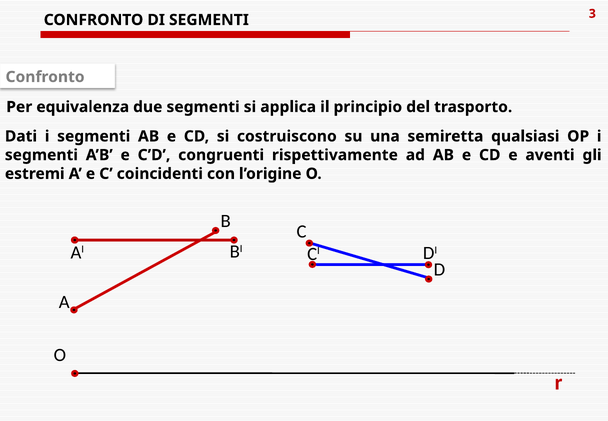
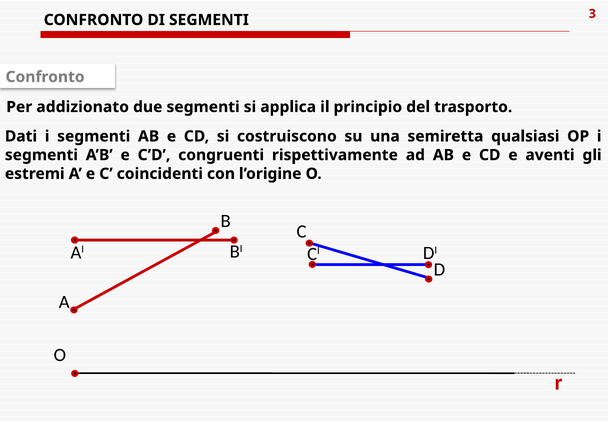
equivalenza: equivalenza -> addizionato (83, 107)
